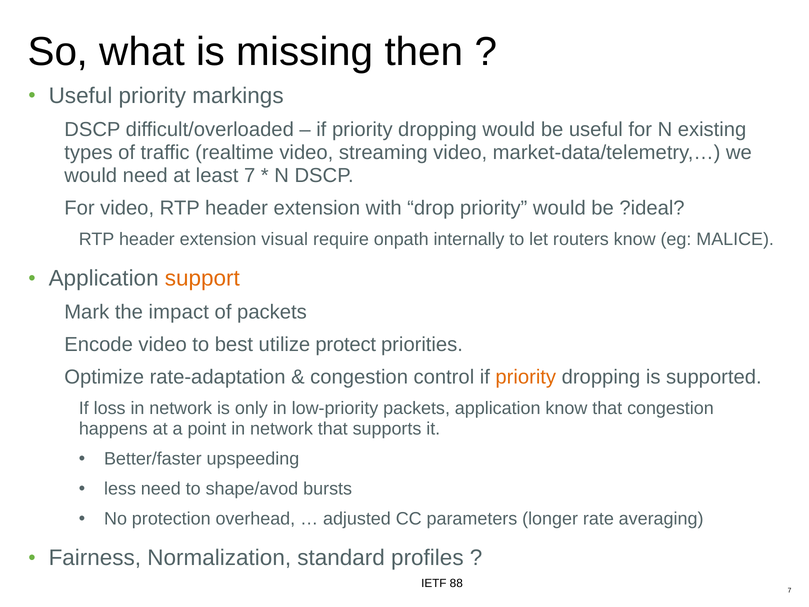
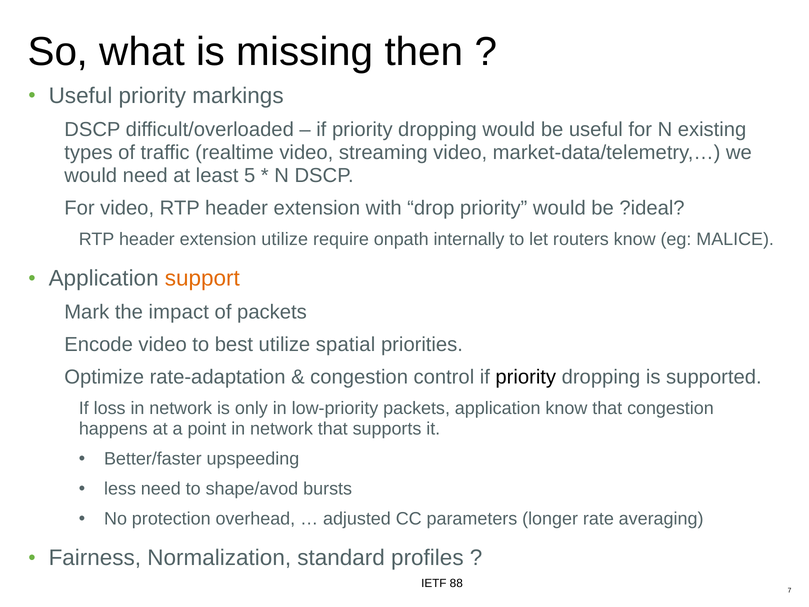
least 7: 7 -> 5 (250, 175)
extension visual: visual -> utilize (285, 239)
protect: protect -> spatial (346, 345)
priority colour: orange -> black (526, 377)
